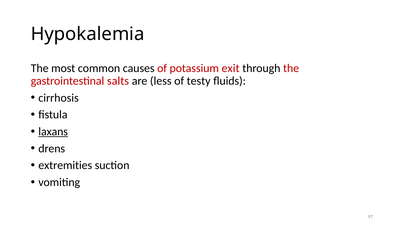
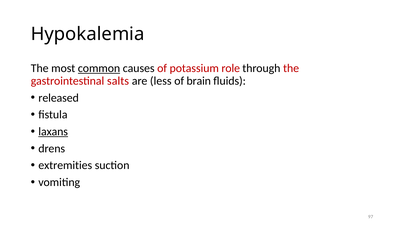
common underline: none -> present (99, 68)
exit: exit -> role (231, 68)
testy: testy -> brain (199, 81)
cirrhosis: cirrhosis -> released (59, 98)
